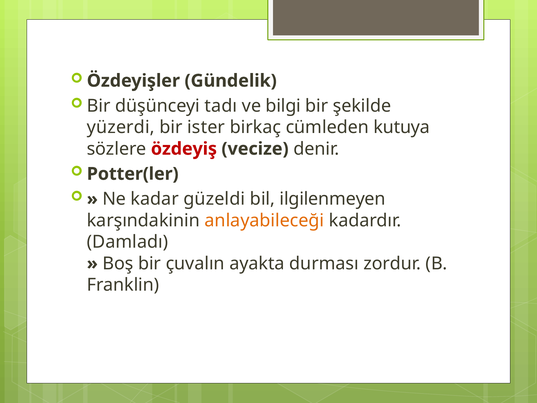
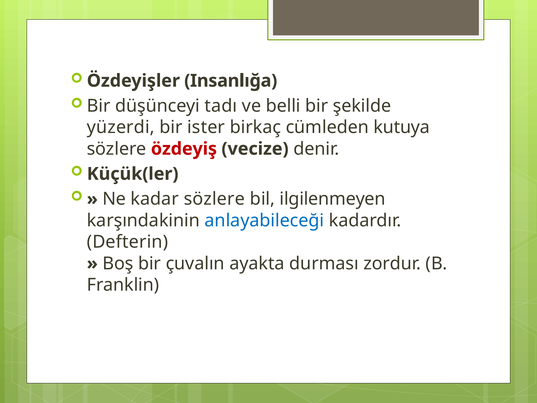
Gündelik: Gündelik -> Insanlığa (231, 81)
bilgi: bilgi -> belli (283, 106)
Potter(ler: Potter(ler -> Küçük(ler (133, 174)
kadar güzeldi: güzeldi -> sözlere (214, 199)
anlayabileceği colour: orange -> blue (264, 220)
Damladı: Damladı -> Defterin (127, 242)
